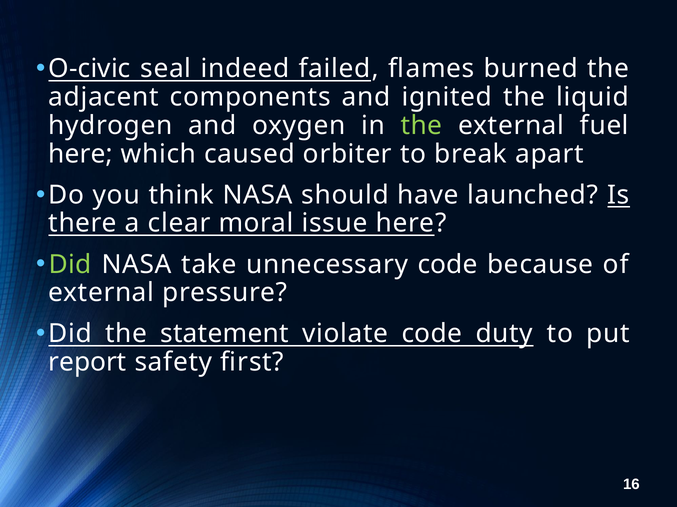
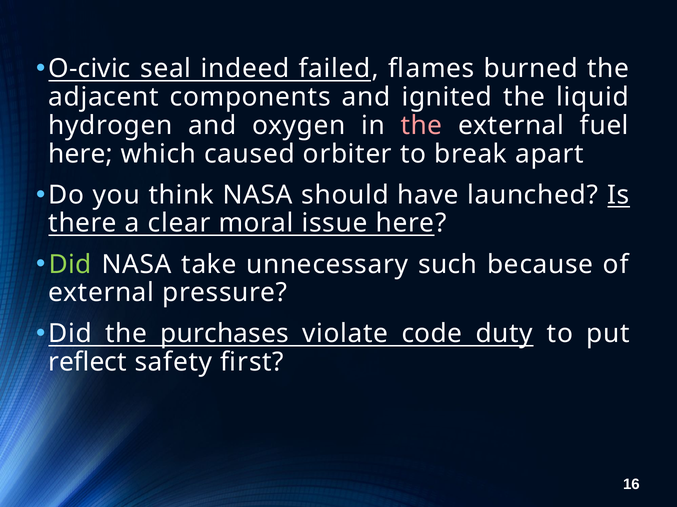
the colour: light green -> pink (421, 126)
unnecessary code: code -> such (448, 265)
statement: statement -> purchases (225, 334)
report: report -> reflect (87, 363)
